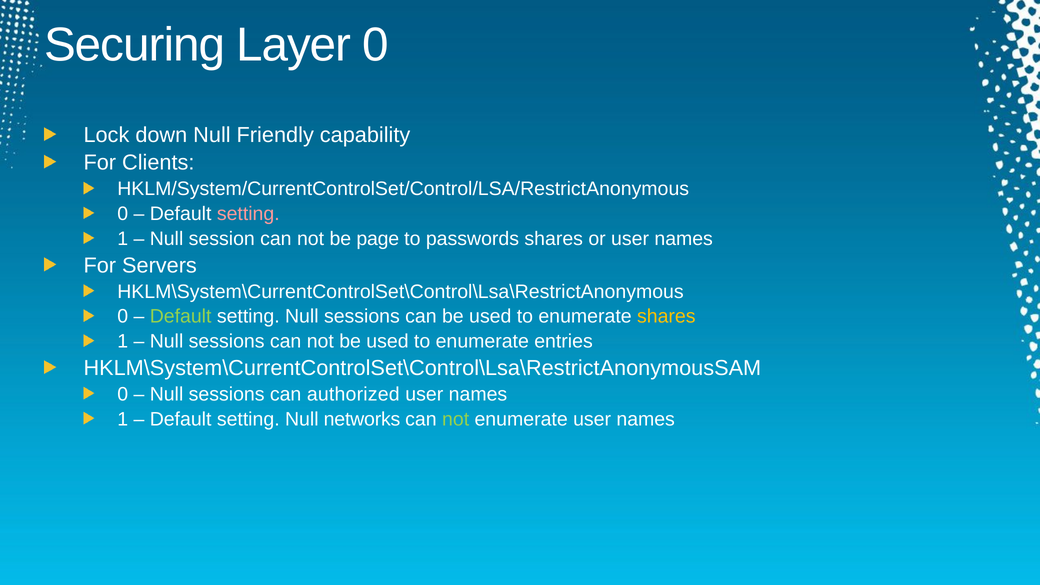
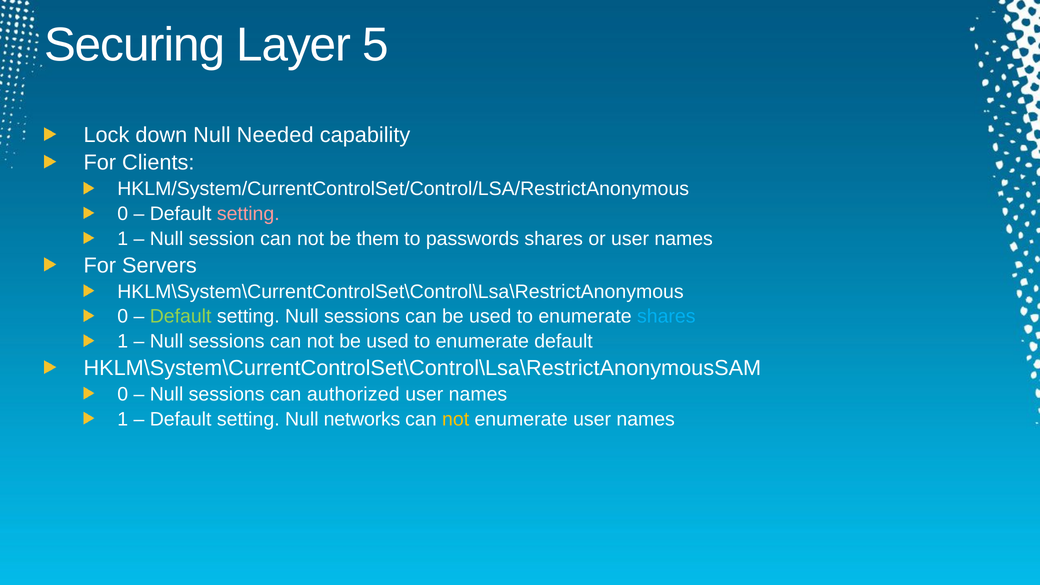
Layer 0: 0 -> 5 (376, 45)
Friendly: Friendly -> Needed (275, 135)
page: page -> them (378, 239)
shares colour: yellow -> light blue (666, 317)
enumerate entries: entries -> default (564, 342)
not colour: light green -> yellow (456, 419)
